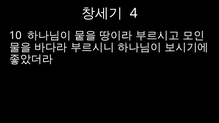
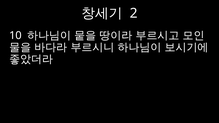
4: 4 -> 2 (134, 13)
